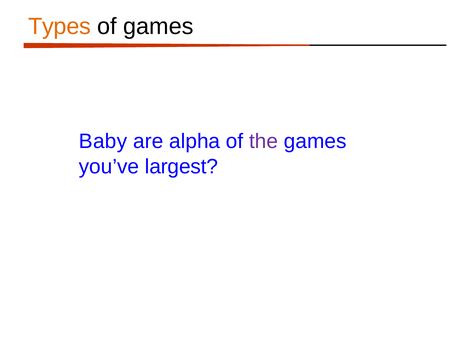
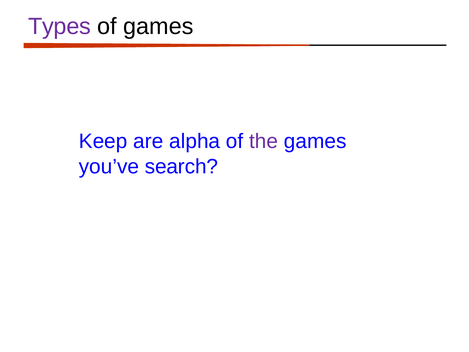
Types colour: orange -> purple (60, 26)
Baby: Baby -> Keep (103, 141)
largest: largest -> search (181, 166)
